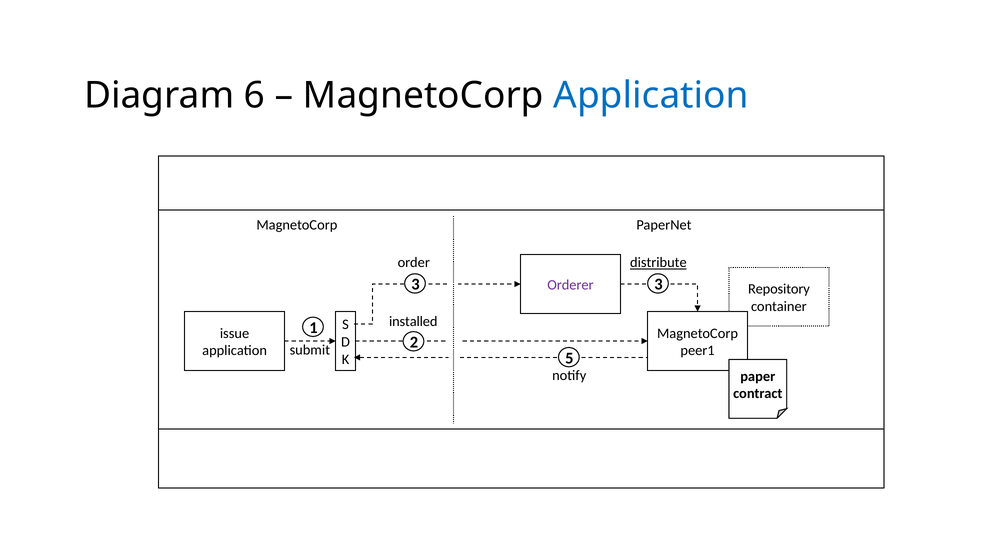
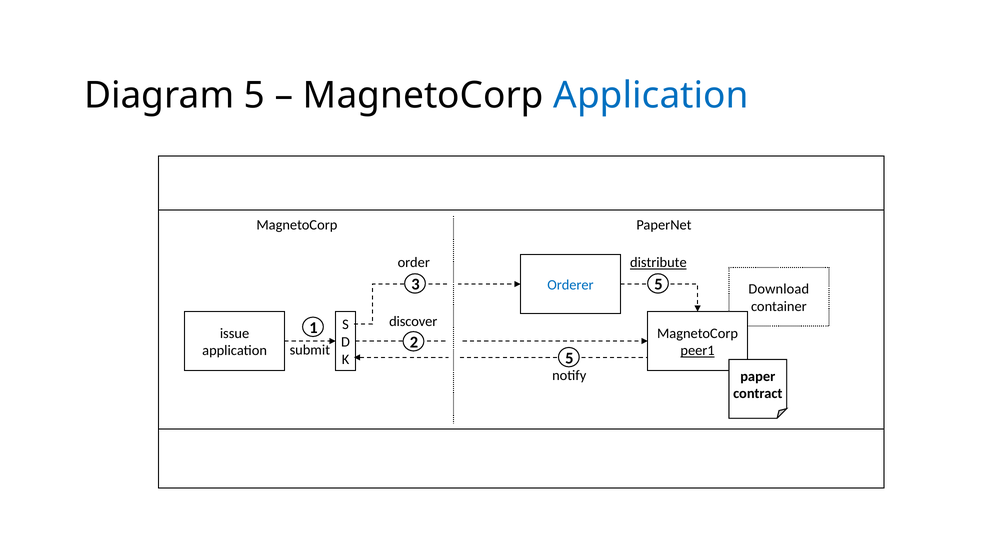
Diagram 6: 6 -> 5 (255, 95)
3 3: 3 -> 5 (658, 284)
Orderer colour: purple -> blue (570, 285)
Repository: Repository -> Download (779, 289)
installed: installed -> discover (413, 321)
peer1 underline: none -> present (698, 350)
